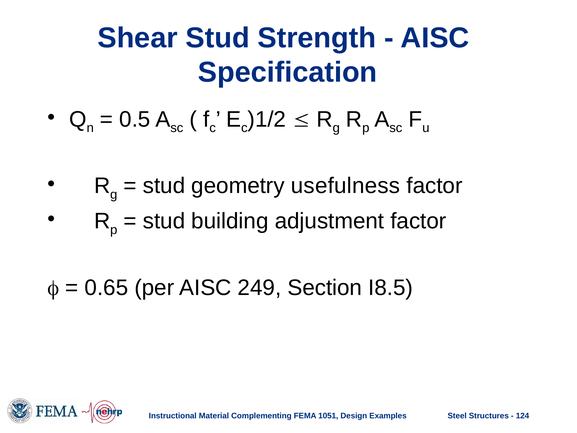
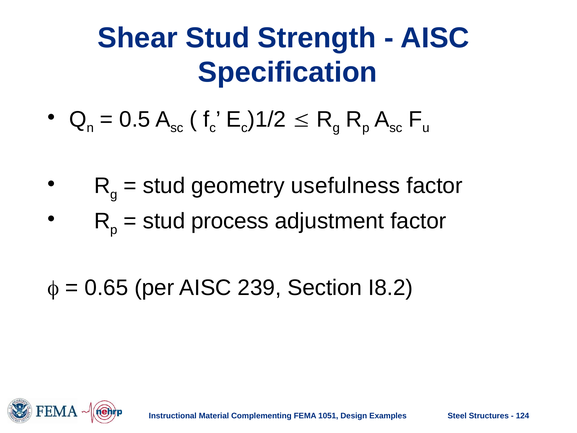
building: building -> process (230, 221)
249: 249 -> 239 (259, 287)
I8.5: I8.5 -> I8.2 (391, 287)
